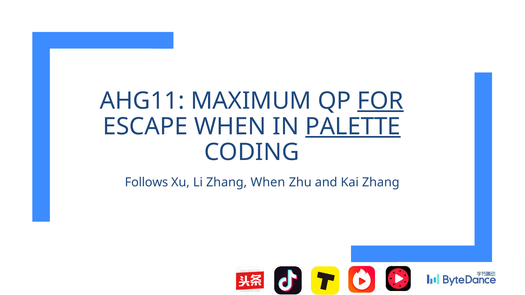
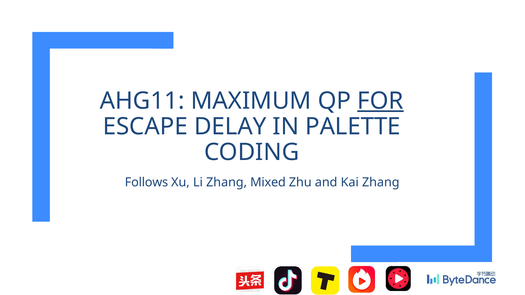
ESCAPE WHEN: WHEN -> DELAY (230, 127)
PALETTE underline: present -> none (353, 127)
Zhang When: When -> Mixed (268, 183)
